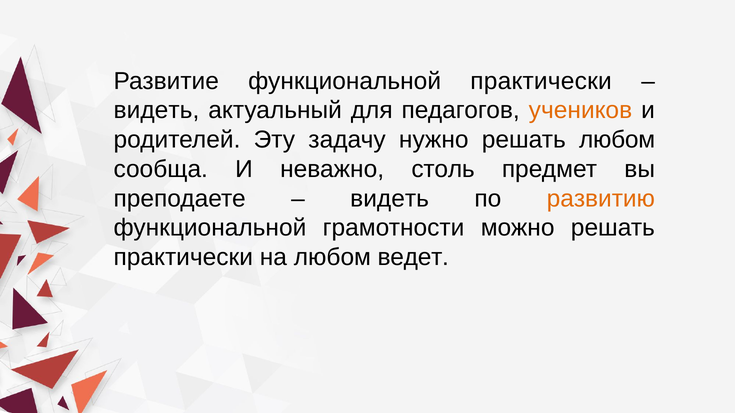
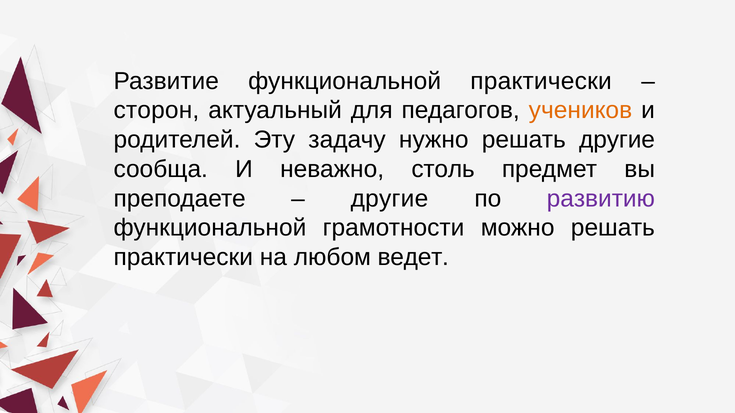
видеть: видеть -> сторон (156, 110)
решать любом: любом -> другие (617, 140)
видеть: видеть -> другие (389, 199)
развитию colour: orange -> purple (601, 199)
